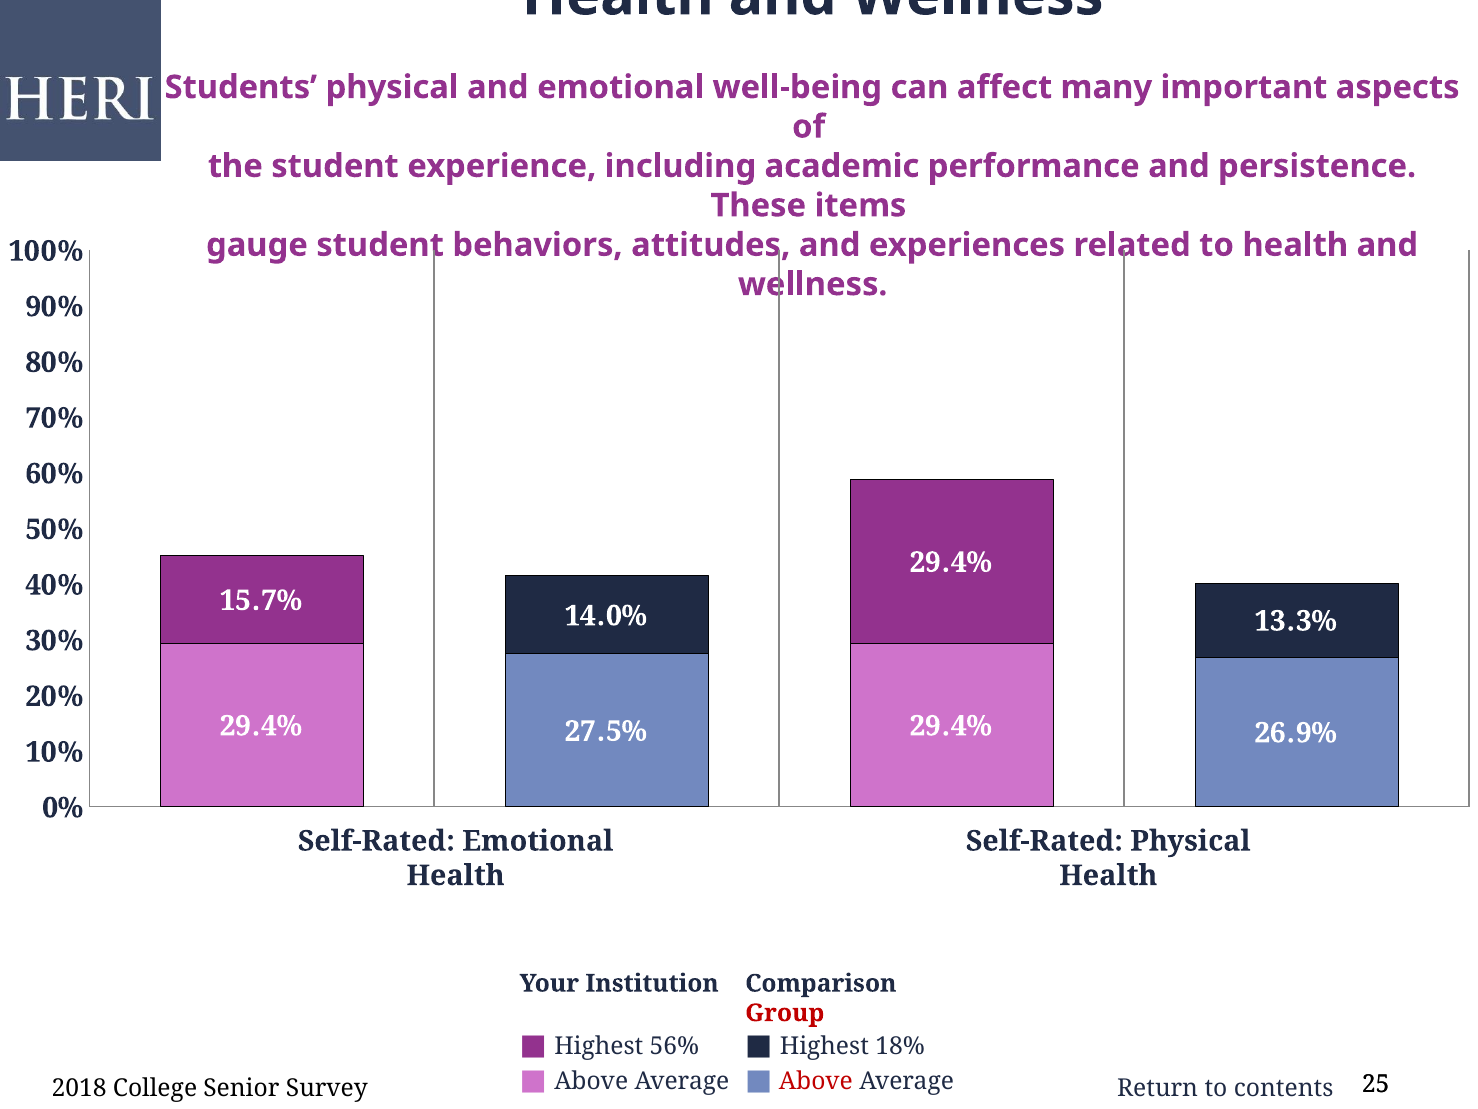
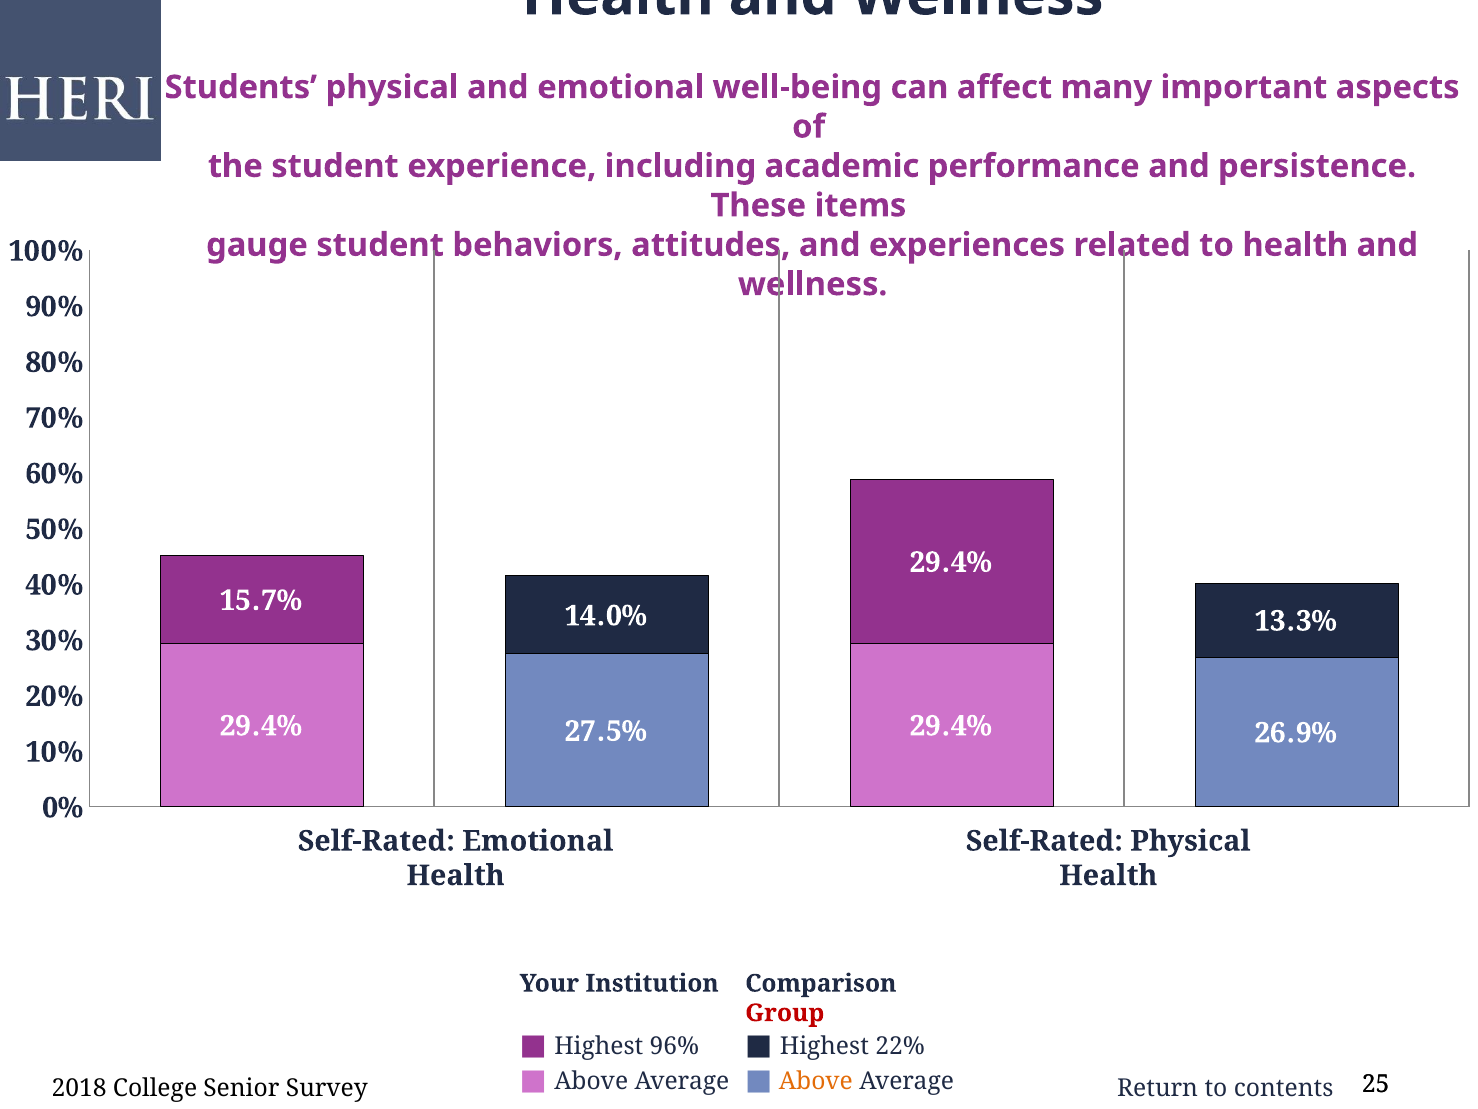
56%: 56% -> 96% (674, 1046)
18%: 18% -> 22% (900, 1046)
Above colour: red -> orange (816, 1081)
